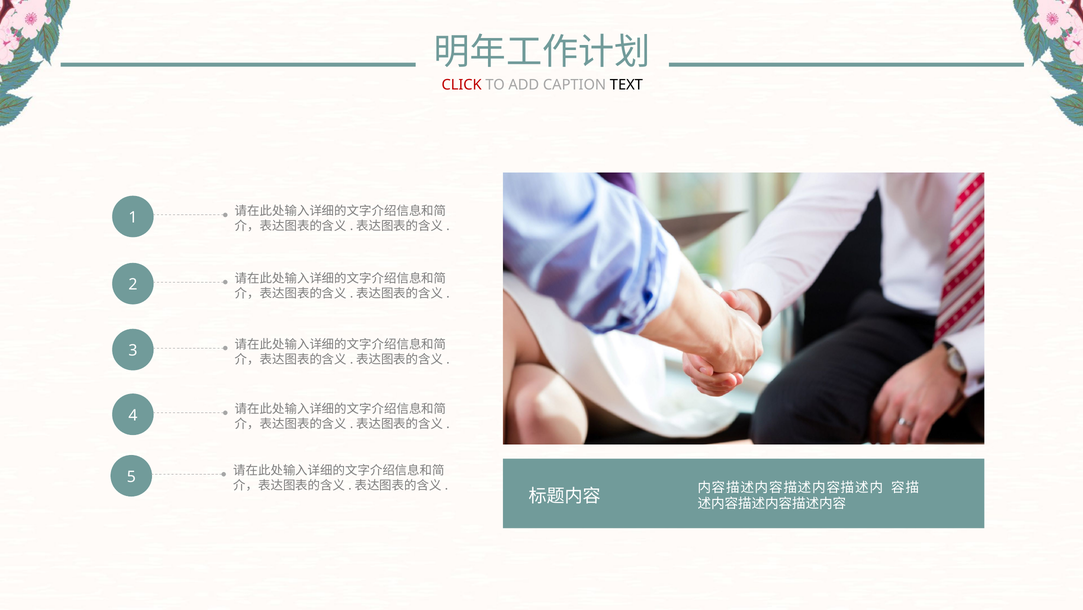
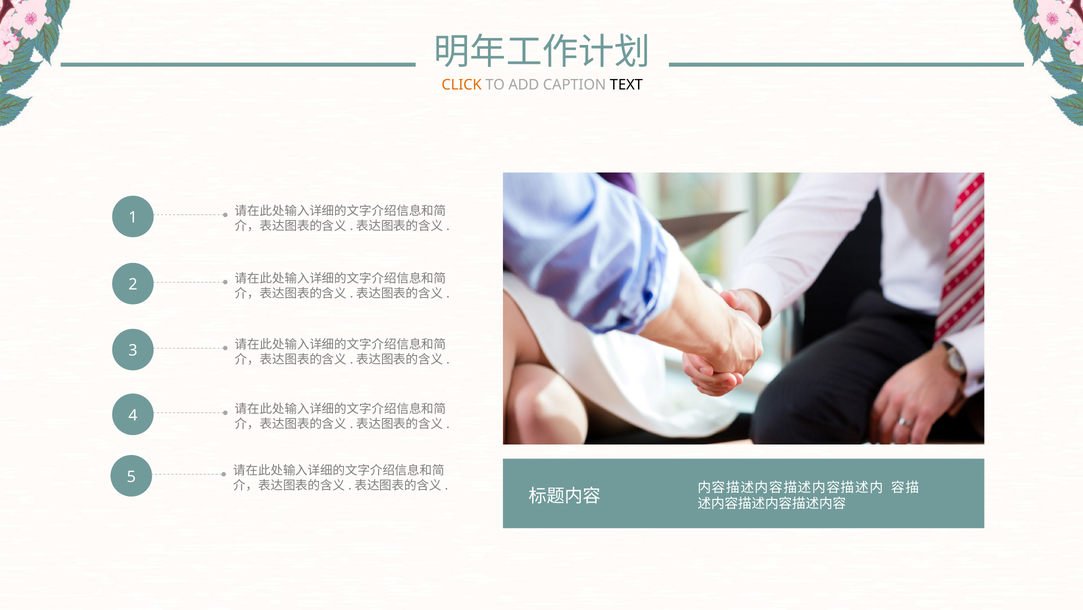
CLICK colour: red -> orange (462, 85)
